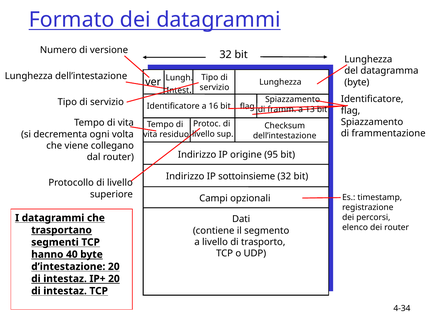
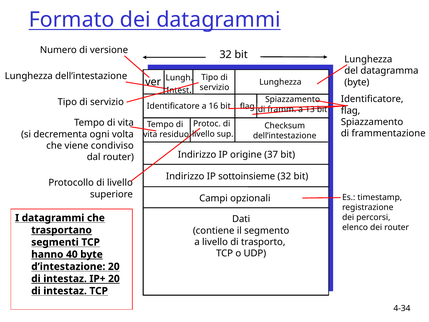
collegano: collegano -> condiviso (112, 146)
95: 95 -> 37 (271, 155)
